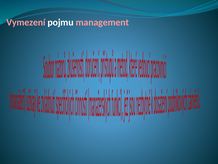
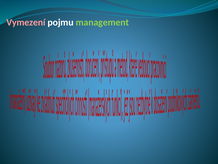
management colour: pink -> light green (102, 22)
